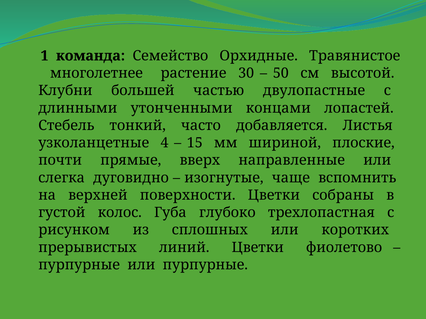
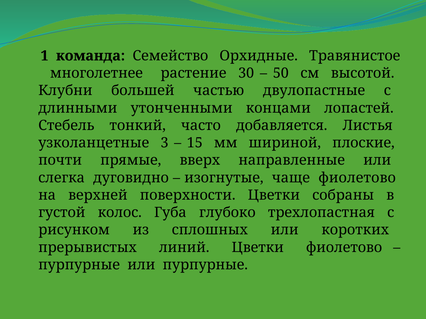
4: 4 -> 3 (164, 143)
чаще вспомнить: вспомнить -> фиолетово (357, 178)
